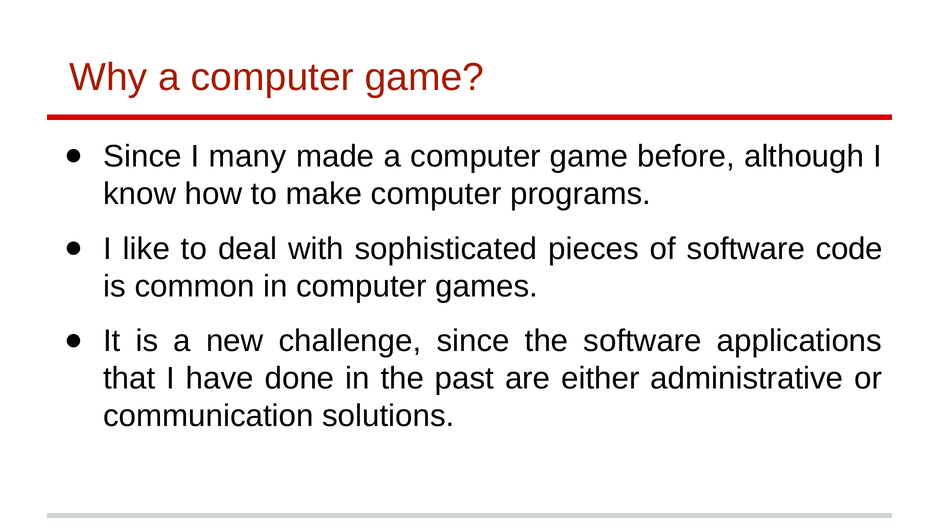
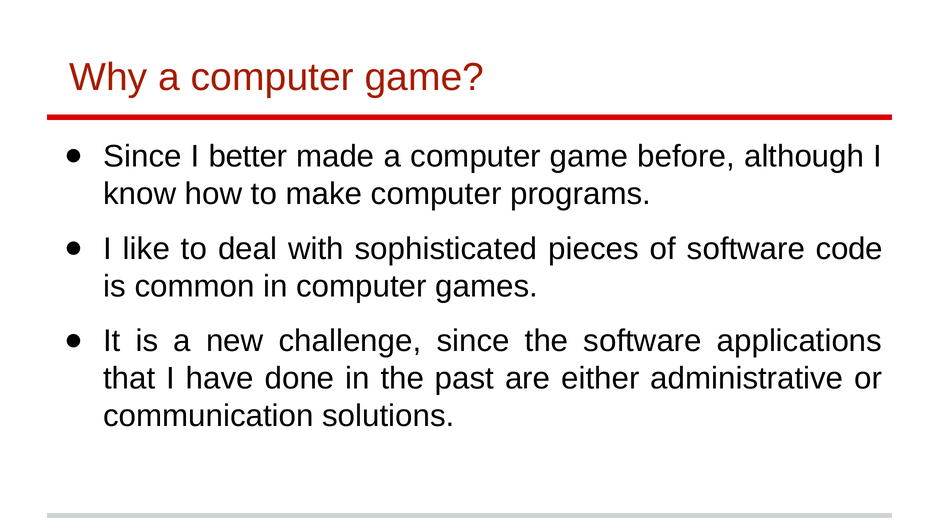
many: many -> better (248, 156)
